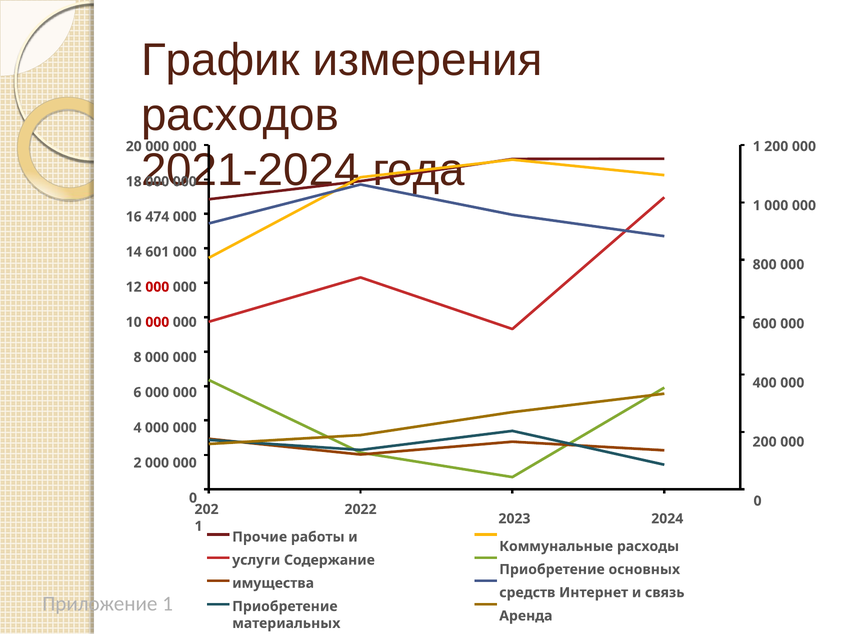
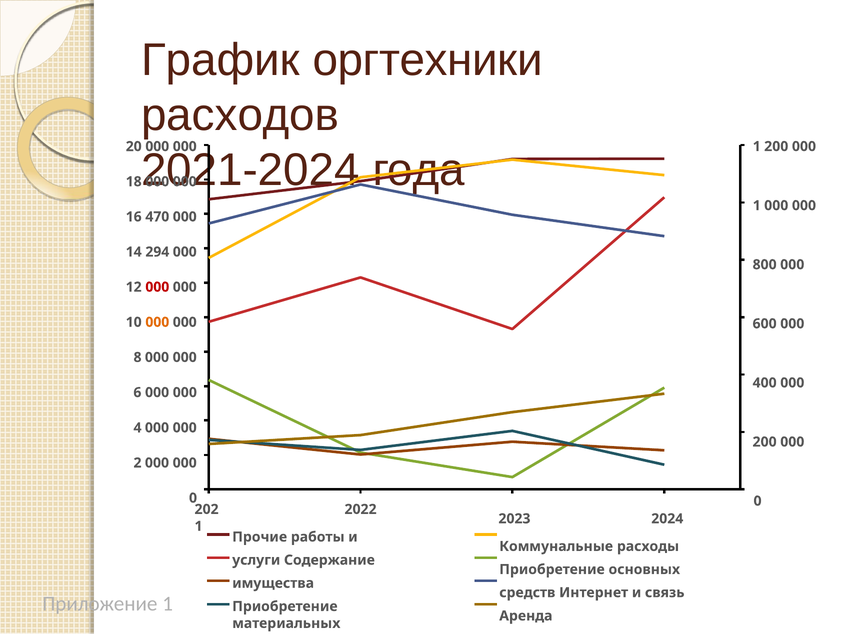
измерения: измерения -> оргтехники (428, 60)
474: 474 -> 470 (157, 217)
601: 601 -> 294 (157, 252)
000 colour: red -> orange (157, 322)
